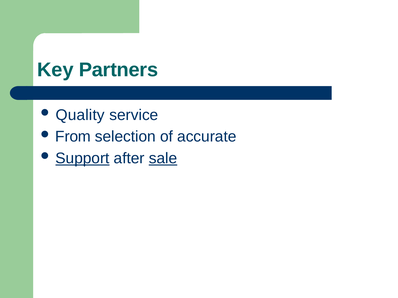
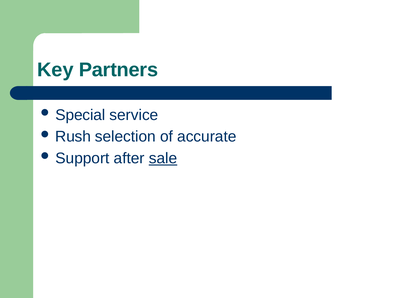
Quality: Quality -> Special (80, 115)
From: From -> Rush (73, 137)
Support underline: present -> none (82, 159)
